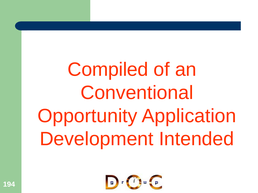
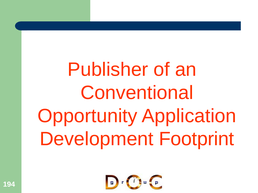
Compiled: Compiled -> Publisher (108, 70)
Intended: Intended -> Footprint (196, 139)
